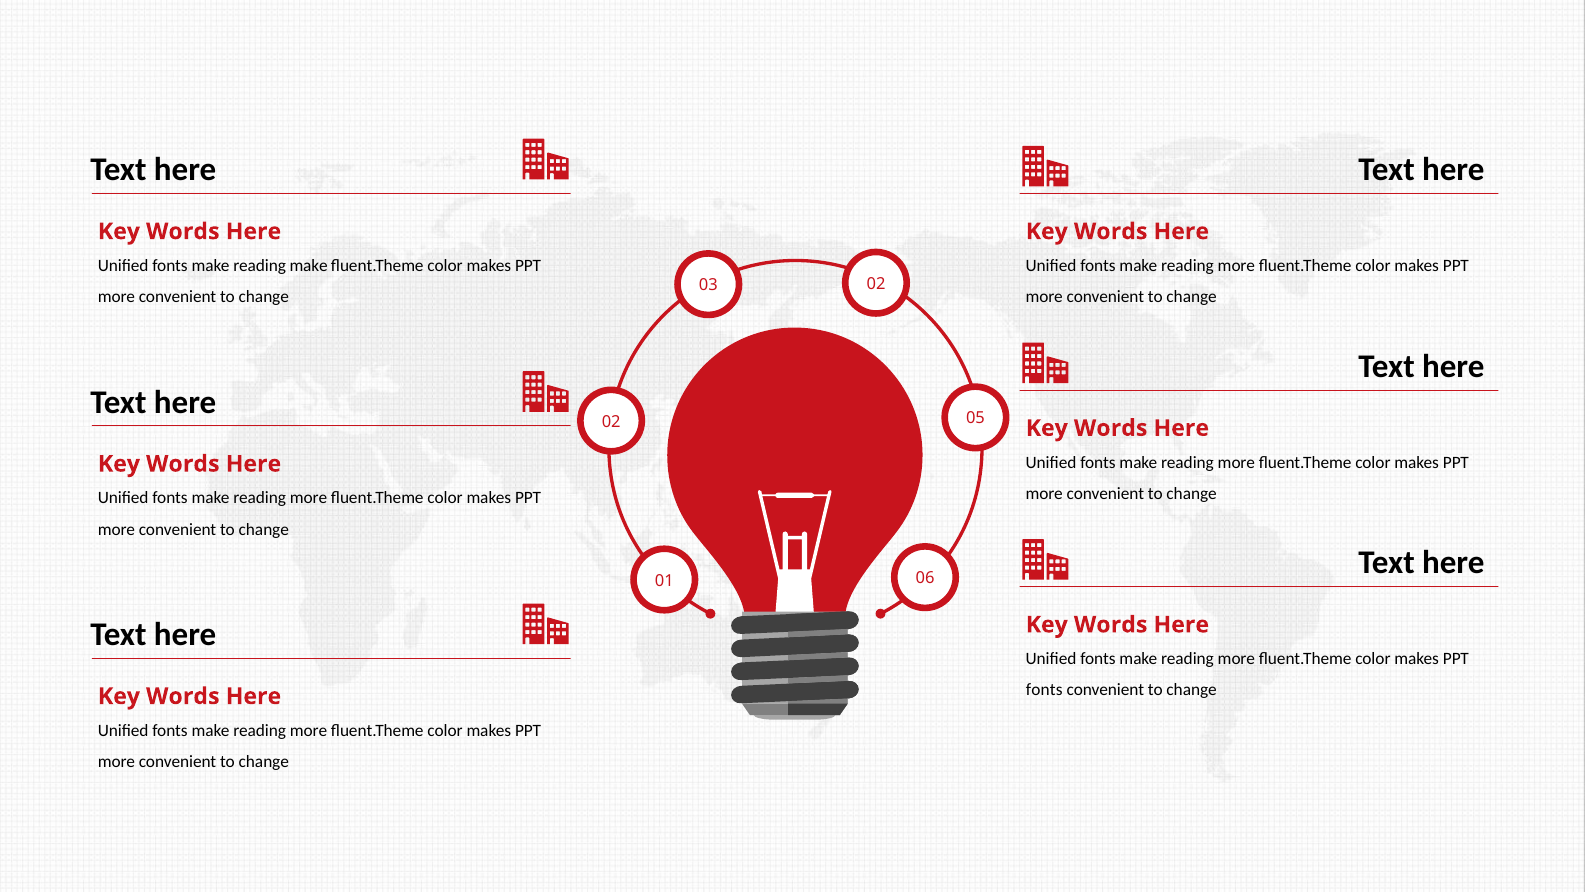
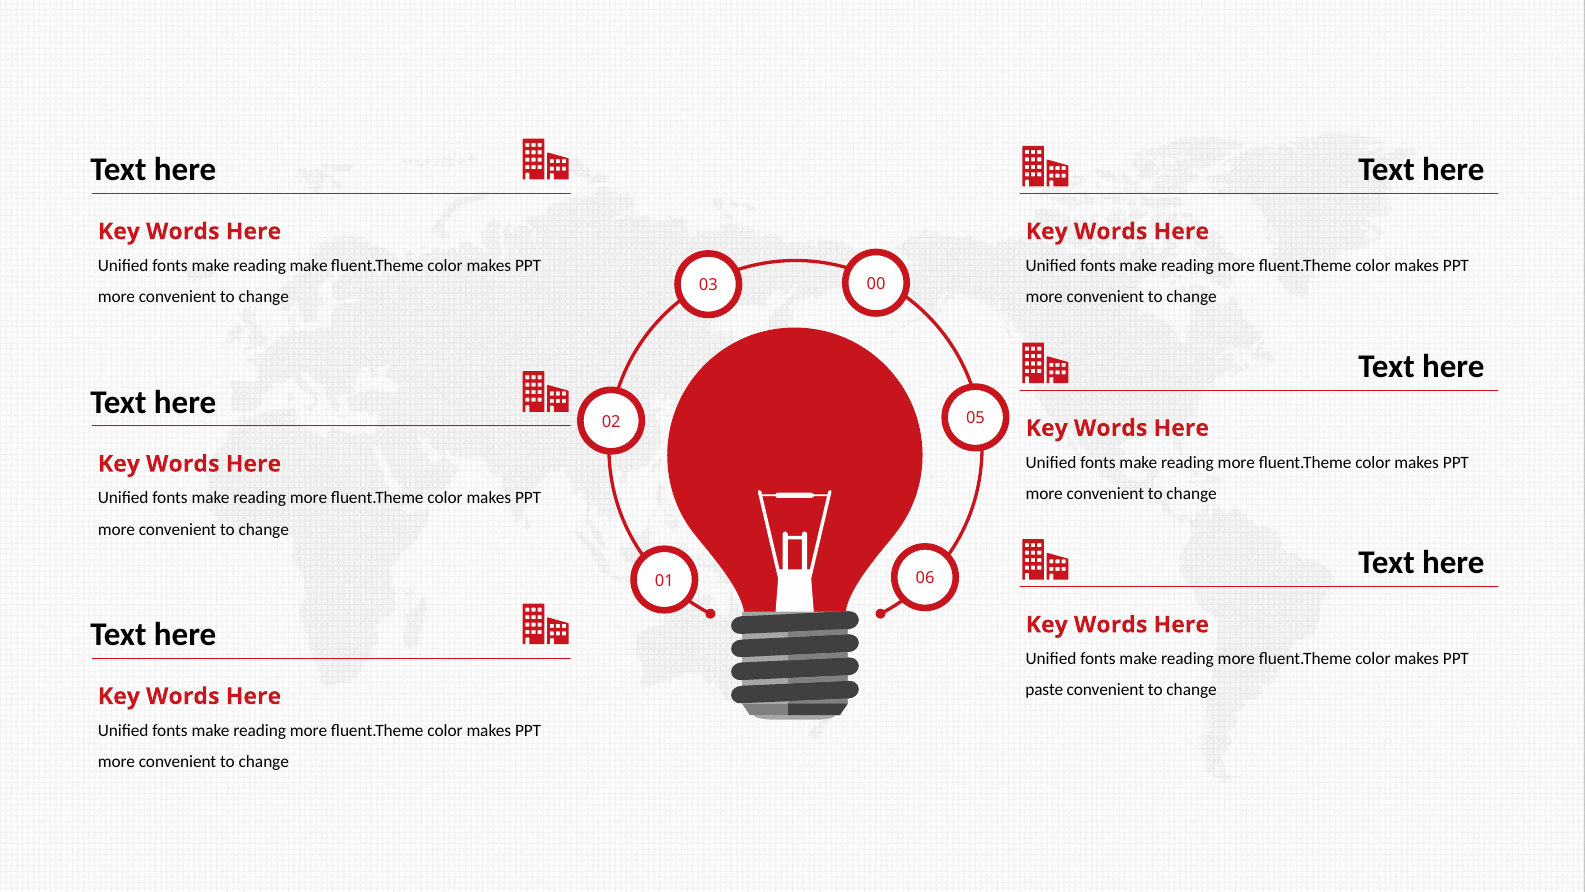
03 02: 02 -> 00 (876, 284)
fonts: fonts -> paste (1044, 690)
